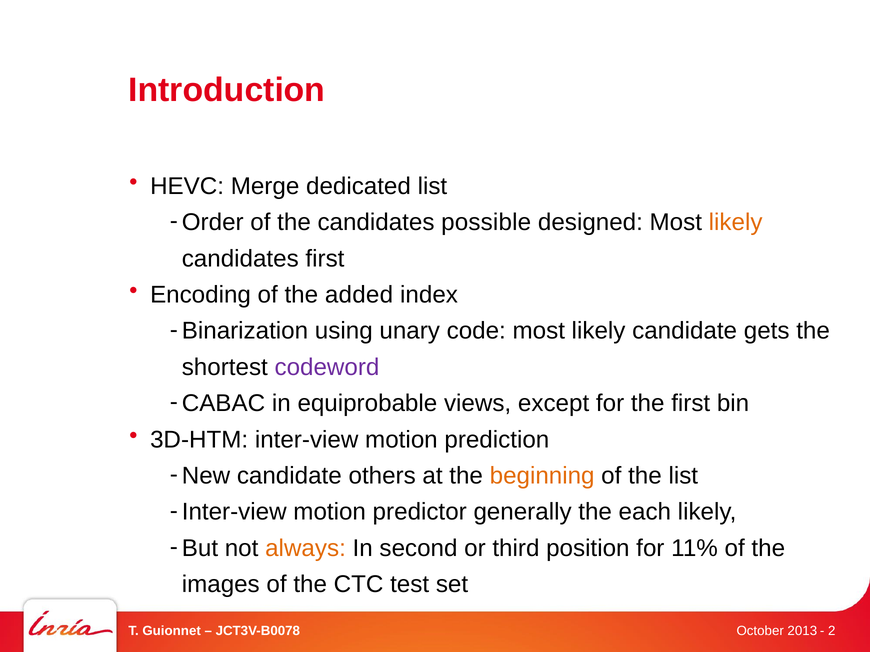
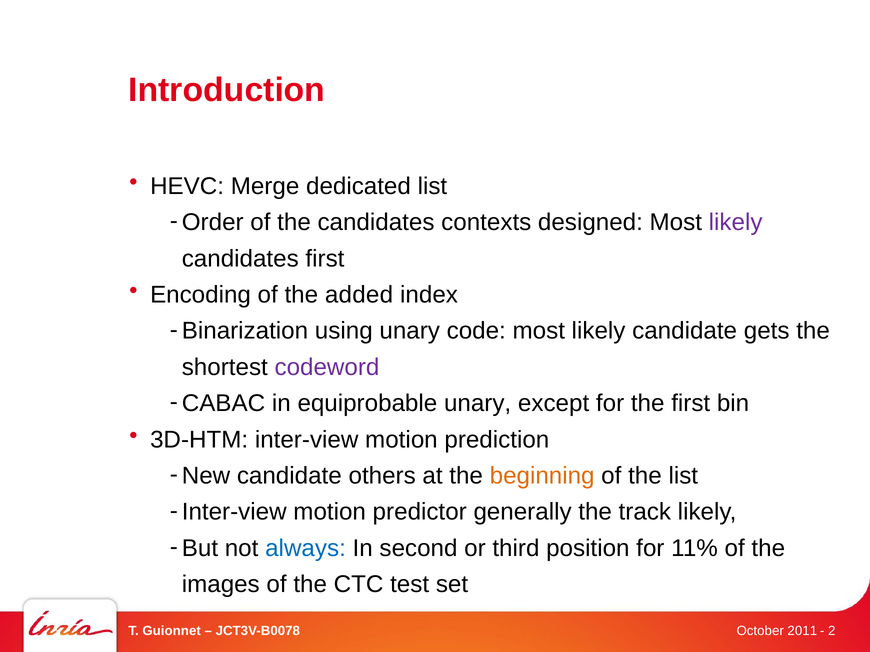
possible: possible -> contexts (486, 223)
likely colour: orange -> purple (736, 223)
equiprobable views: views -> unary (478, 404)
each: each -> track (645, 512)
always colour: orange -> blue (306, 549)
2013: 2013 -> 2011 (802, 631)
